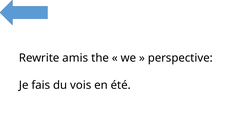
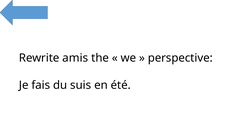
vois: vois -> suis (81, 85)
